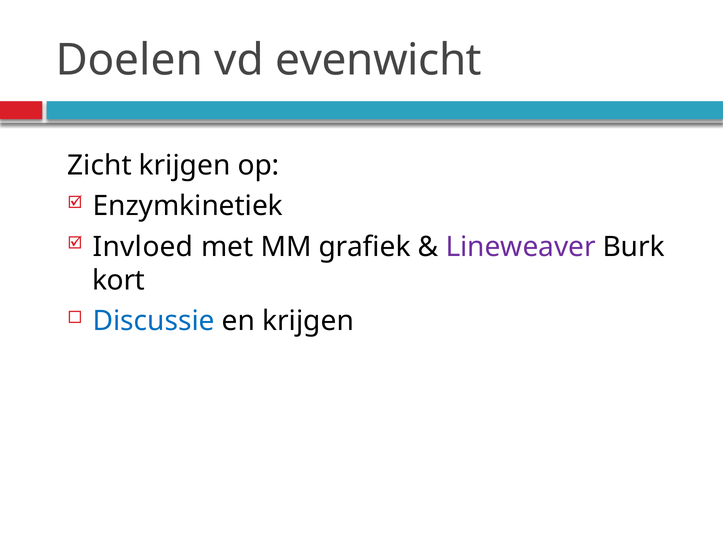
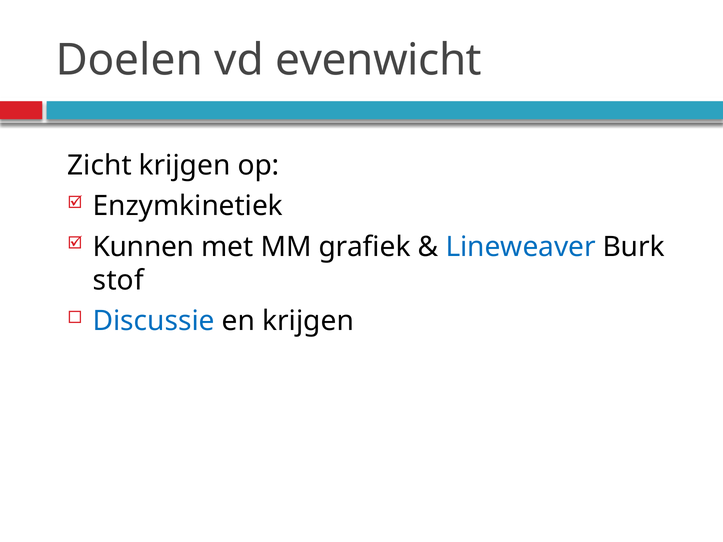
Invloed: Invloed -> Kunnen (143, 247)
Lineweaver colour: purple -> blue (521, 247)
kort: kort -> stof (118, 281)
